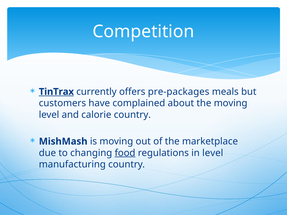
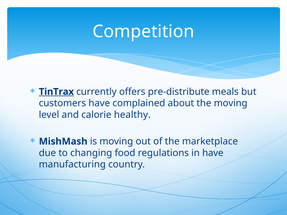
pre-packages: pre-packages -> pre-distribute (179, 92)
calorie country: country -> healthy (132, 115)
food underline: present -> none (125, 153)
in level: level -> have (213, 153)
